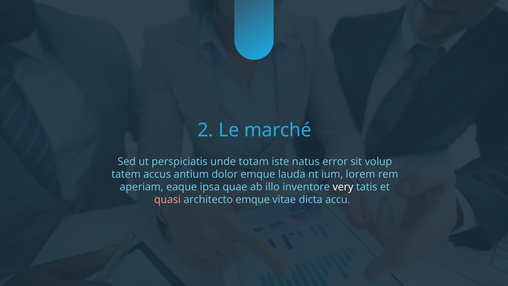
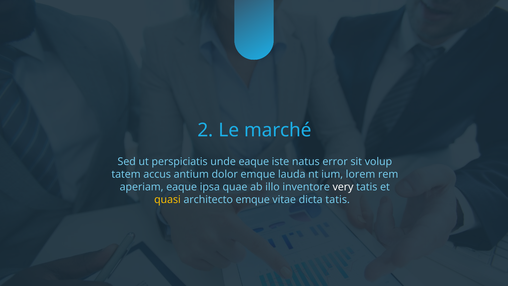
unde totam: totam -> eaque (254, 162)
quasi colour: pink -> yellow (167, 200)
dicta accu: accu -> tatis (338, 200)
